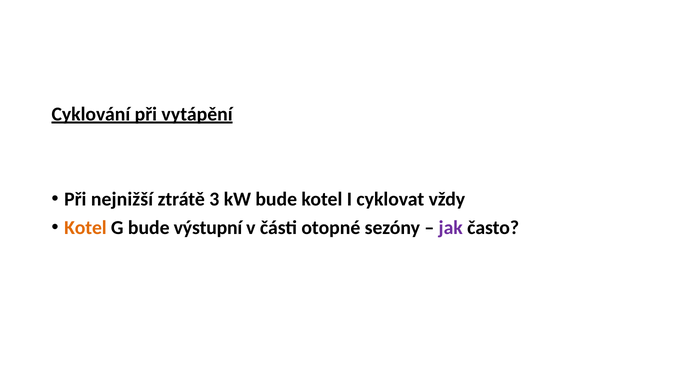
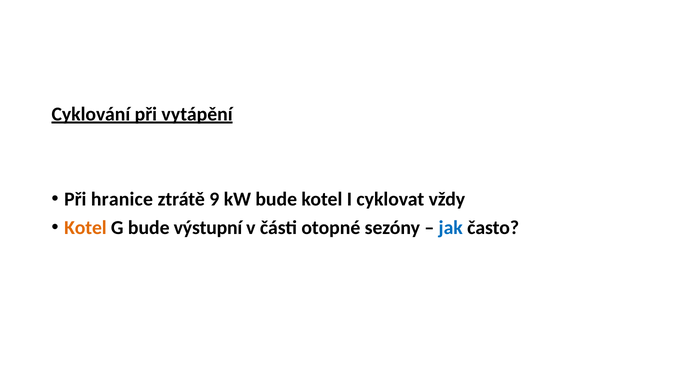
nejnižší: nejnižší -> hranice (122, 199)
3: 3 -> 9 (214, 199)
jak colour: purple -> blue (451, 228)
